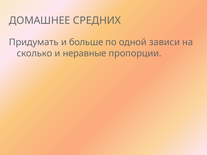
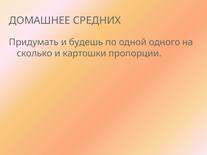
больше: больше -> будешь (86, 42)
зависи: зависи -> одного (165, 42)
неравные: неравные -> картошки (85, 53)
